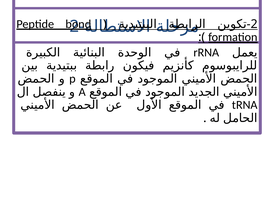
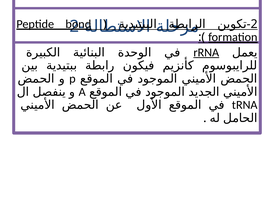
rRNA underline: none -> present (206, 53)
